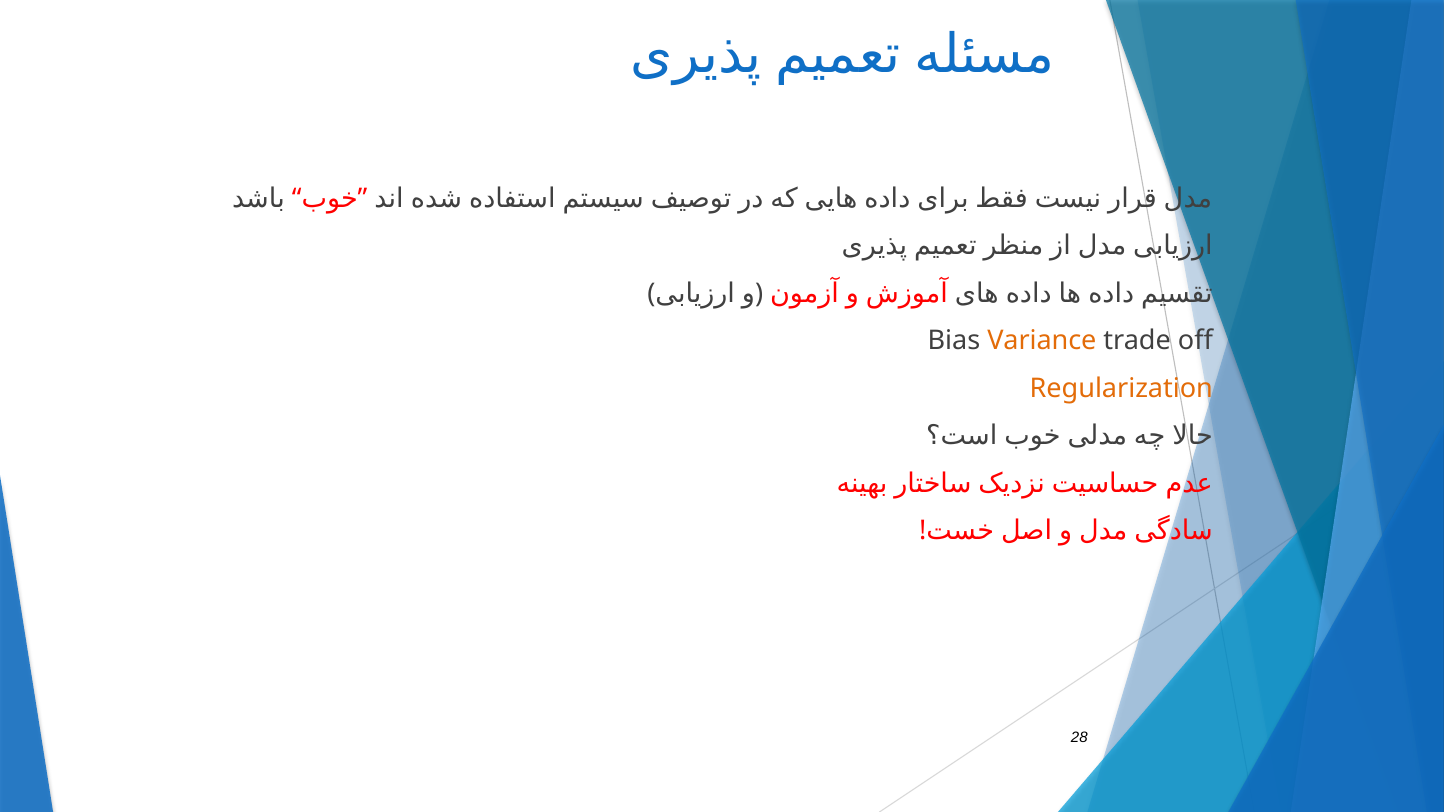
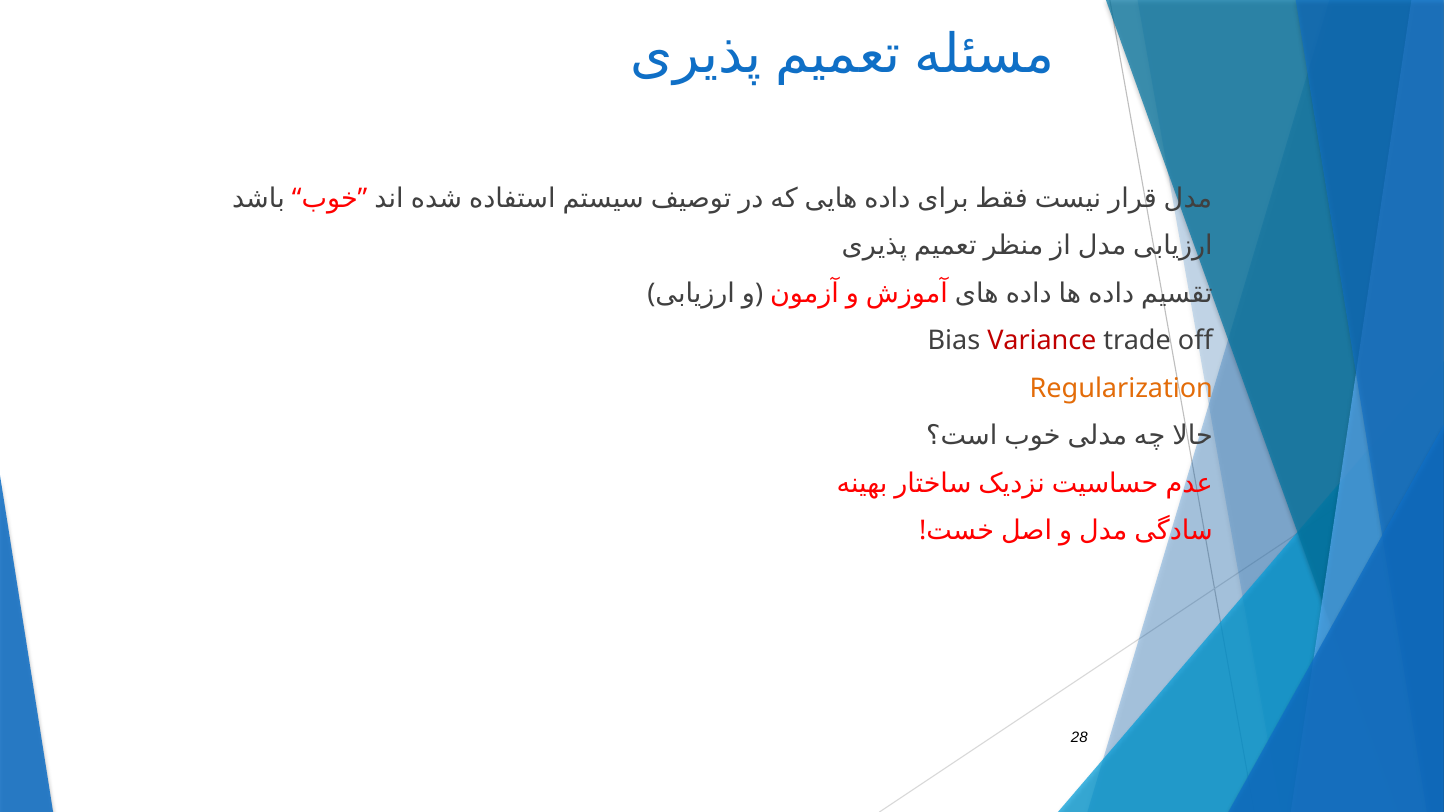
Variance colour: orange -> red (1042, 341)
